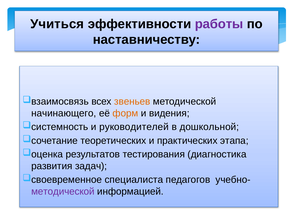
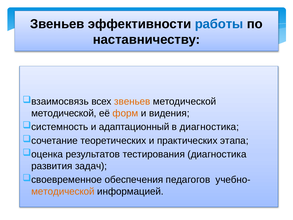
Учиться: Учиться -> Звеньев (57, 24)
работы colour: purple -> blue (219, 24)
начинающего: начинающего -> методической (64, 113)
руководителей: руководителей -> адаптационный (134, 127)
в дошкольной: дошкольной -> диагностика (209, 127)
специалиста: специалиста -> обеспечения (134, 179)
методической colour: purple -> orange (63, 191)
